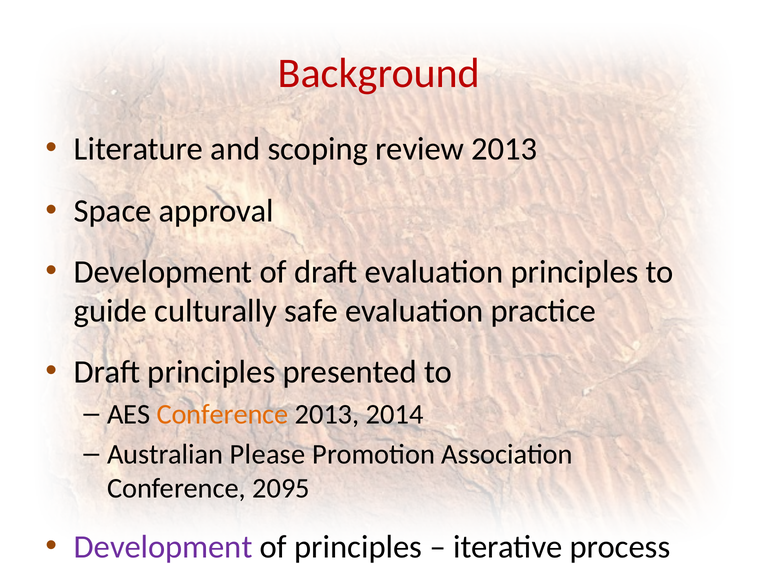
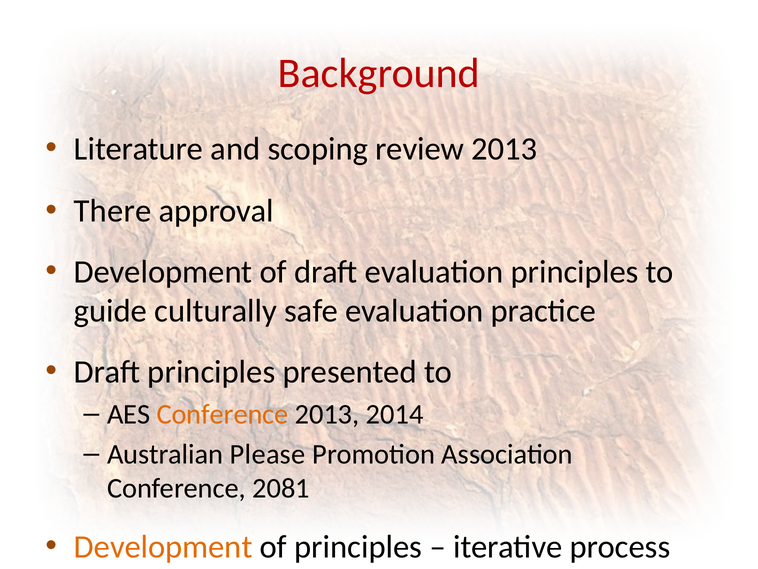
Space: Space -> There (113, 211)
2095: 2095 -> 2081 (281, 488)
Development colour: purple -> orange (163, 546)
